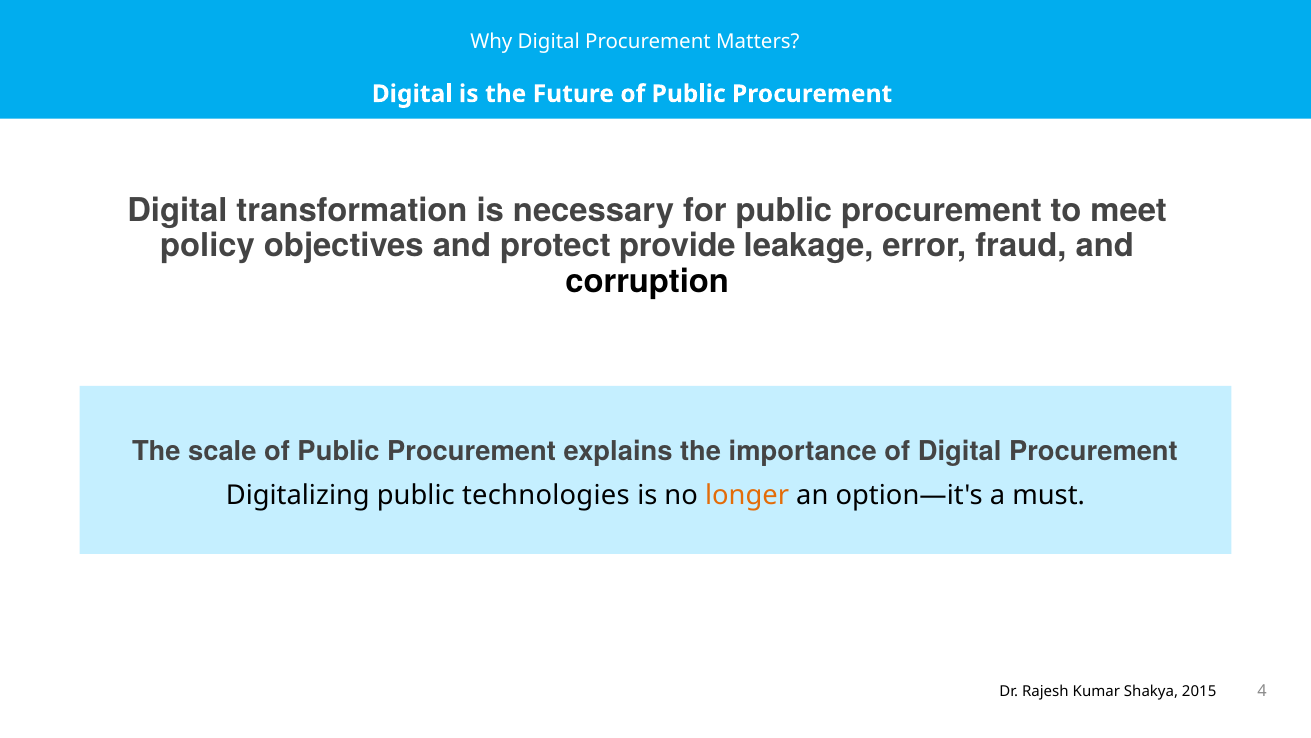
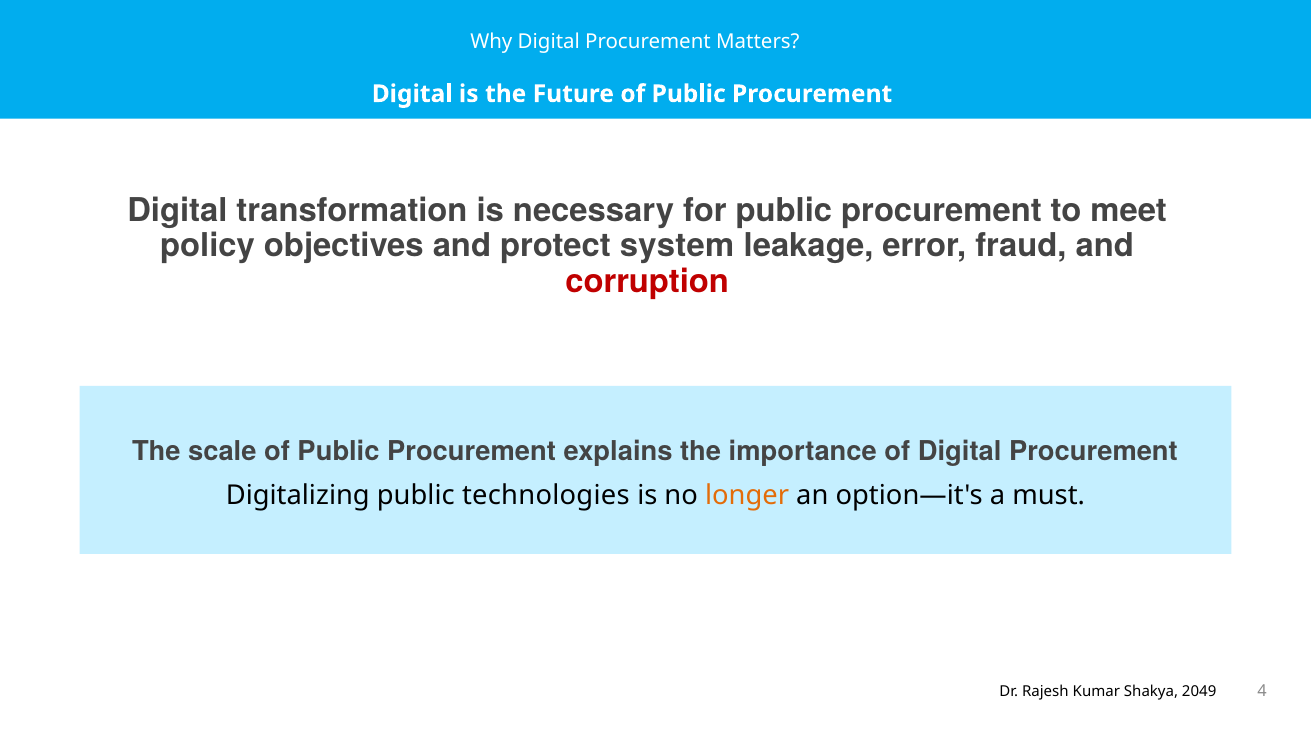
provide: provide -> system (677, 246)
corruption colour: black -> red (647, 281)
2015: 2015 -> 2049 (1199, 691)
